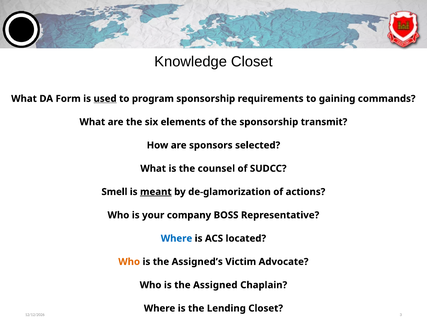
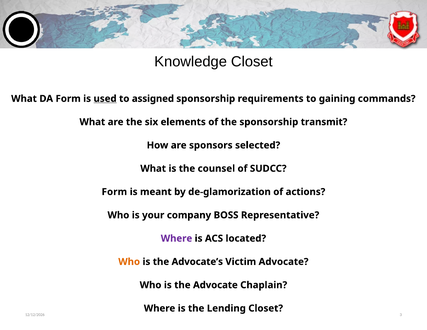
program: program -> assigned (153, 99)
Smell: Smell -> Form (114, 192)
meant underline: present -> none (156, 192)
Where colour: blue -> purple (177, 238)
Assigned’s: Assigned’s -> Advocate’s (197, 262)
the Assigned: Assigned -> Advocate (215, 285)
